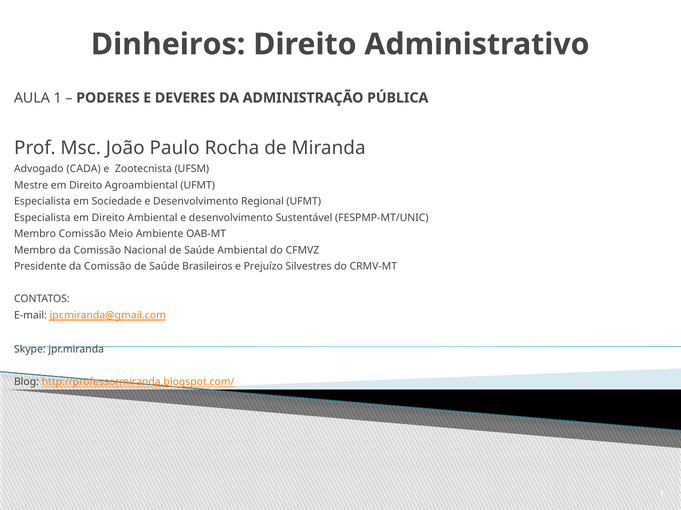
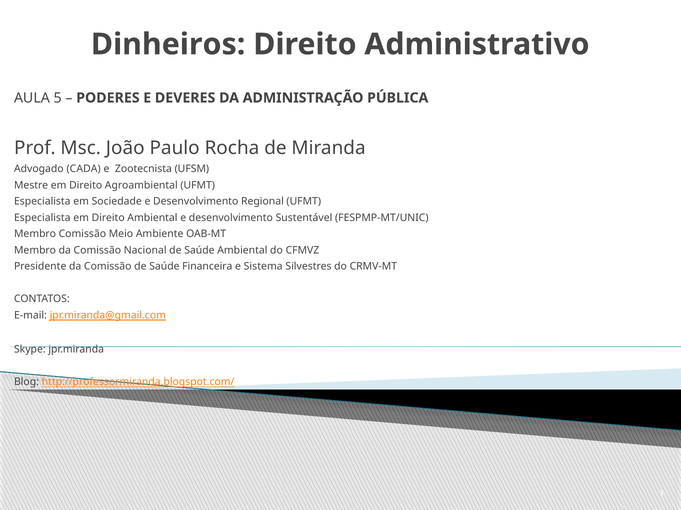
AULA 1: 1 -> 5 (58, 98)
Brasileiros: Brasileiros -> Financeira (207, 267)
Prejuízo: Prejuízo -> Sistema (263, 267)
